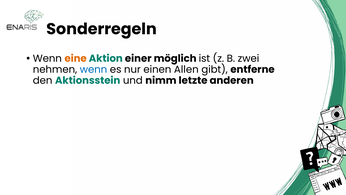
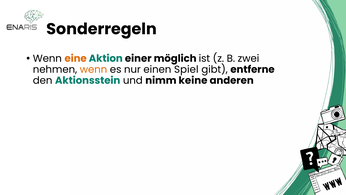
wenn colour: blue -> orange (93, 69)
Allen: Allen -> Spiel (186, 69)
letzte: letzte -> keine (193, 80)
